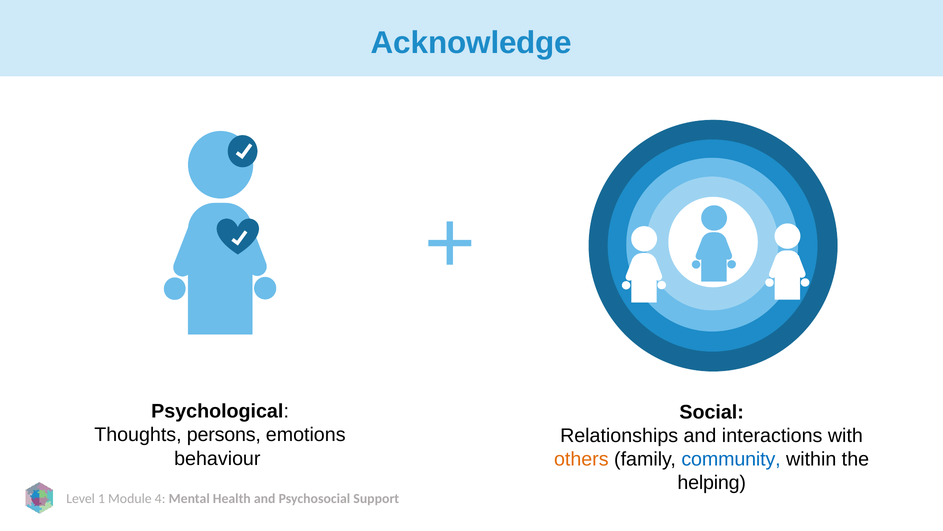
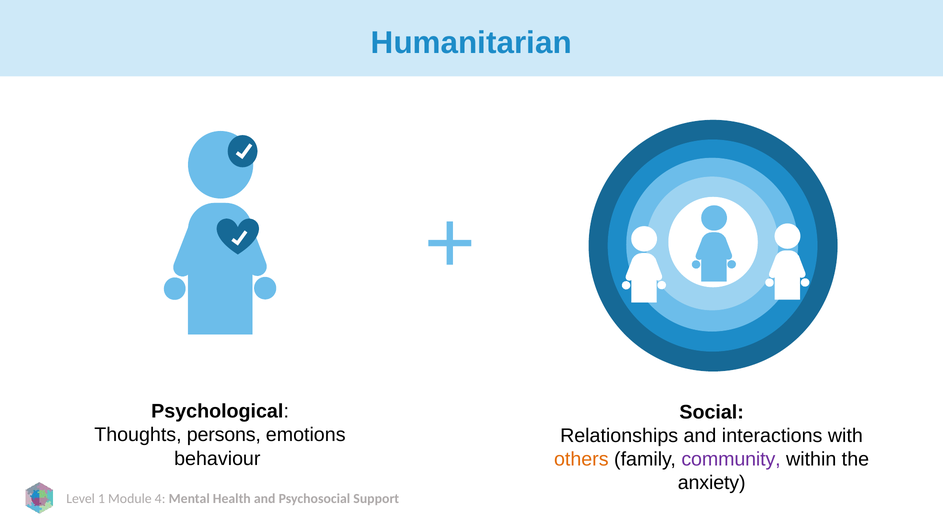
Acknowledge: Acknowledge -> Humanitarian (471, 43)
community colour: blue -> purple (731, 459)
helping: helping -> anxiety (712, 482)
